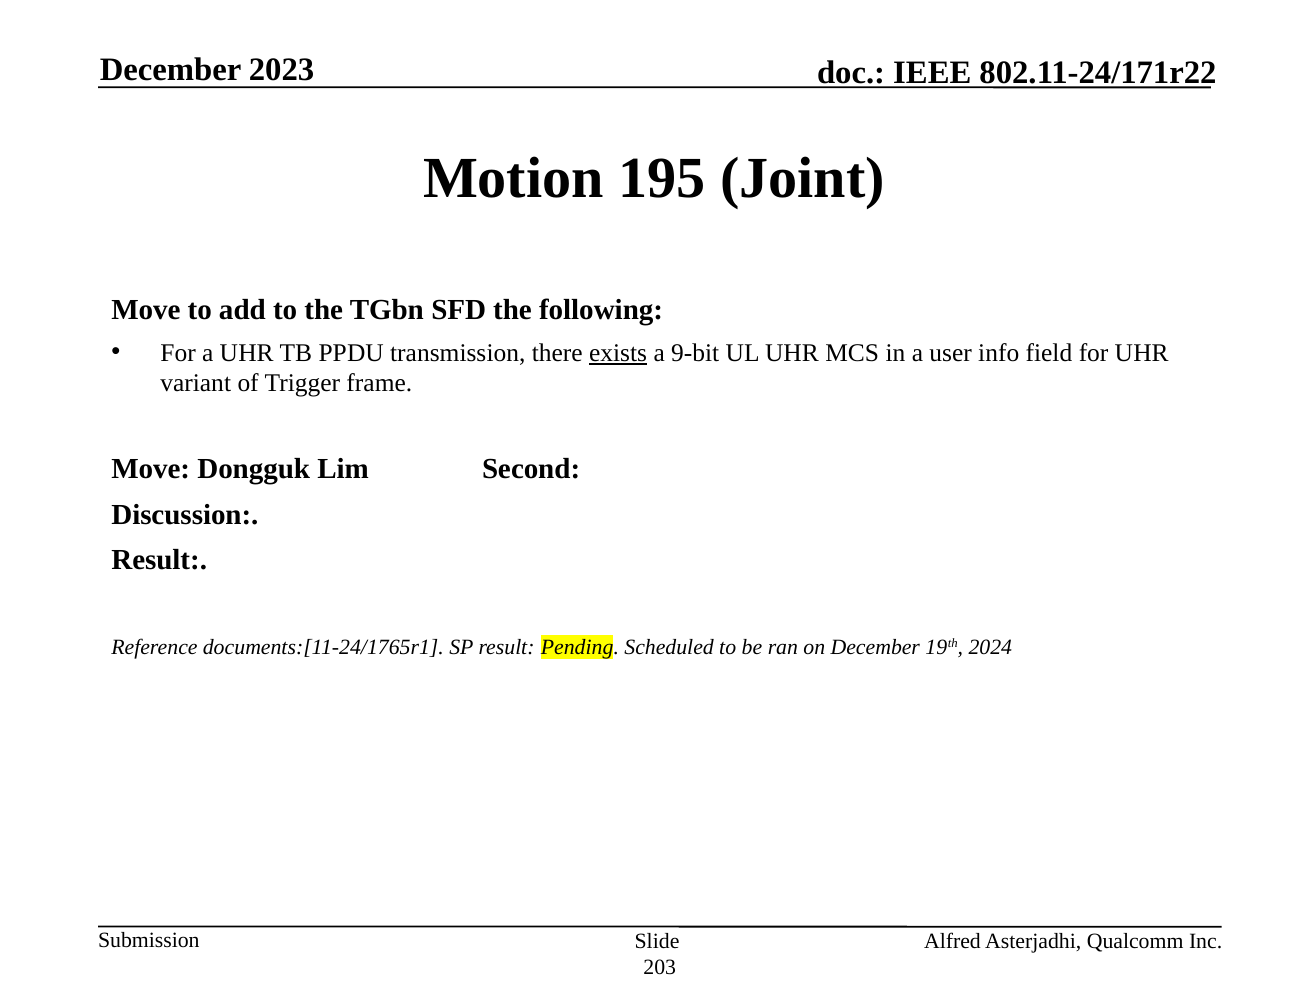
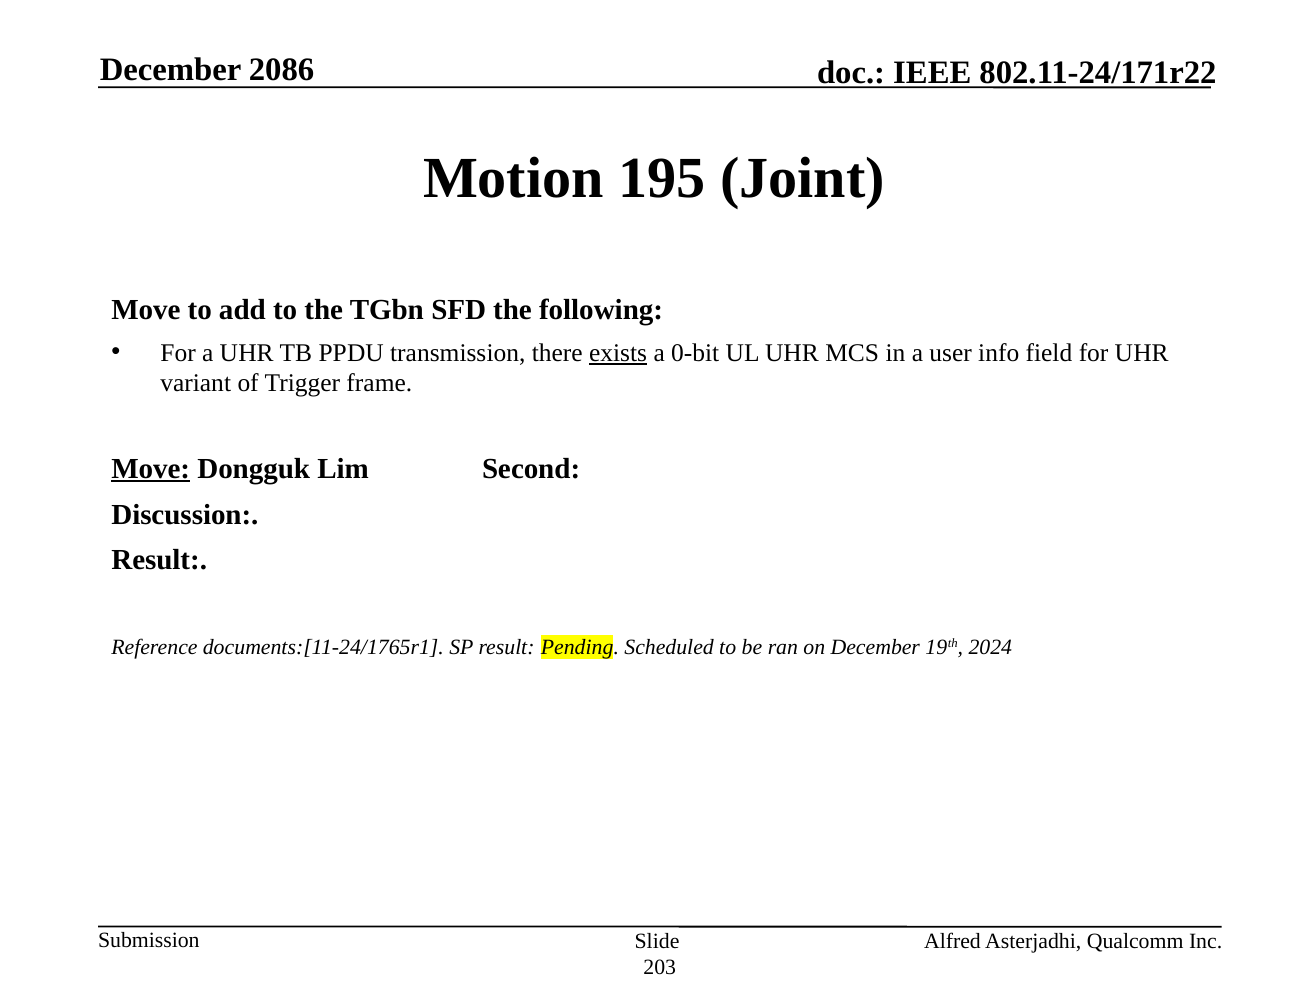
2023: 2023 -> 2086 (282, 69)
9-bit: 9-bit -> 0-bit (695, 353)
Move underline: none -> present (151, 469)
